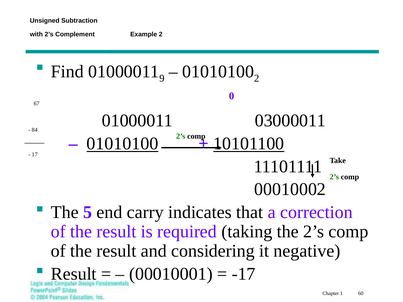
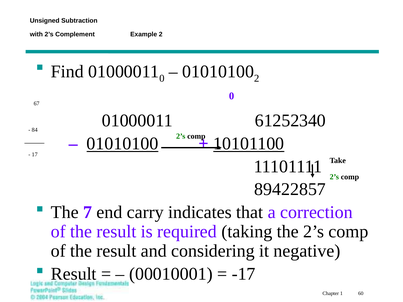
01000011 9: 9 -> 0 (162, 79)
03000011: 03000011 -> 61252340 (290, 121)
00010002: 00010002 -> 89422857 (290, 190)
5: 5 -> 7 (88, 212)
